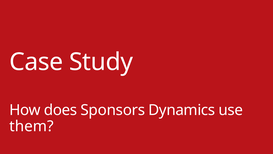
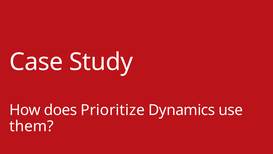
Sponsors: Sponsors -> Prioritize (113, 110)
